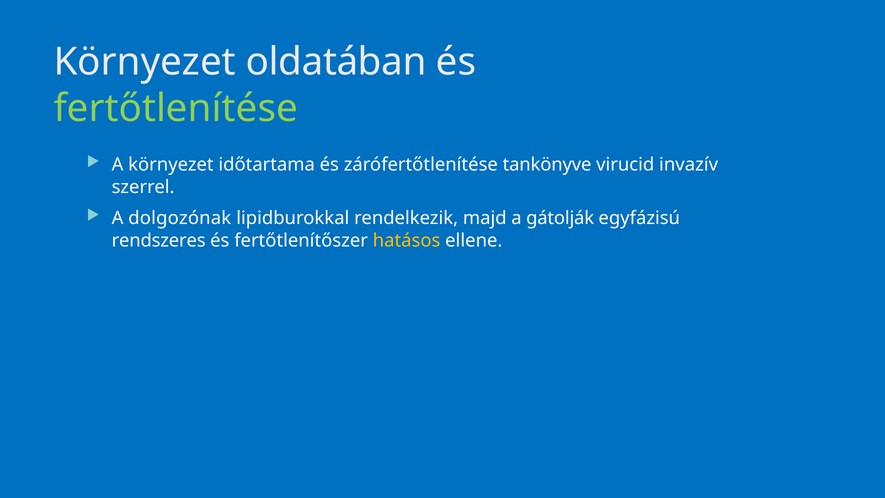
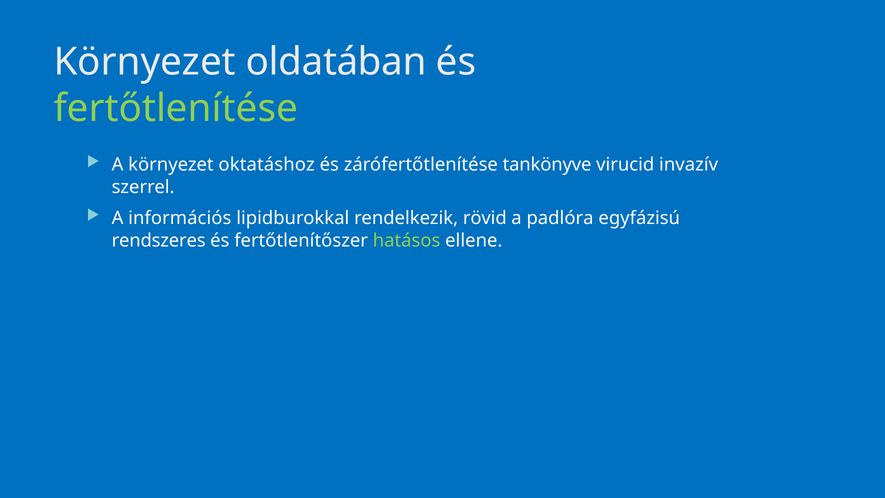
időtartama: időtartama -> oktatáshoz (267, 165)
dolgozónak: dolgozónak -> információs (180, 218)
majd: majd -> rövid (485, 218)
gátolják: gátolják -> padlóra (560, 218)
hatásos colour: yellow -> light green (407, 240)
